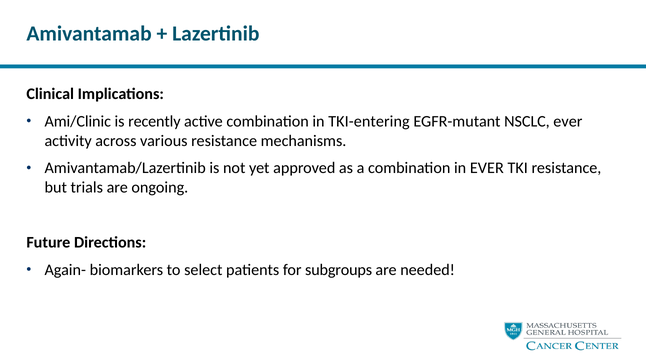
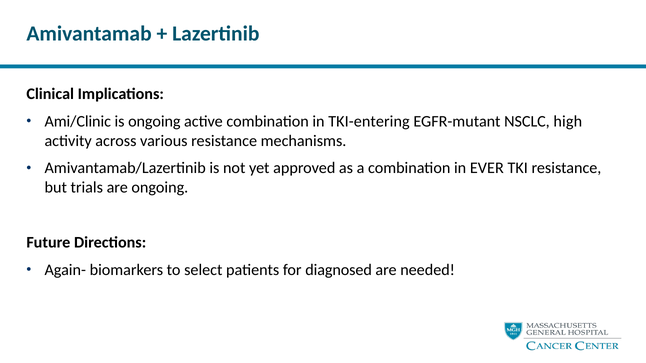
is recently: recently -> ongoing (154, 121)
NSCLC ever: ever -> high (568, 121)
subgroups: subgroups -> diagnosed (339, 270)
